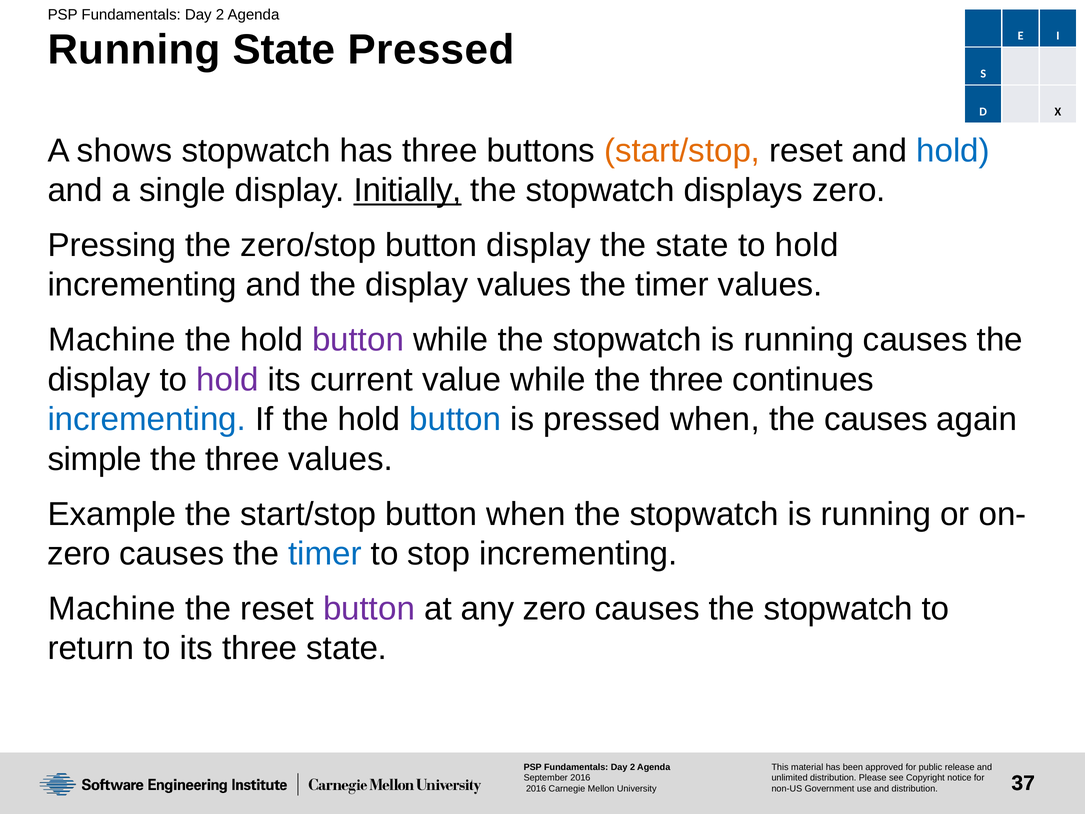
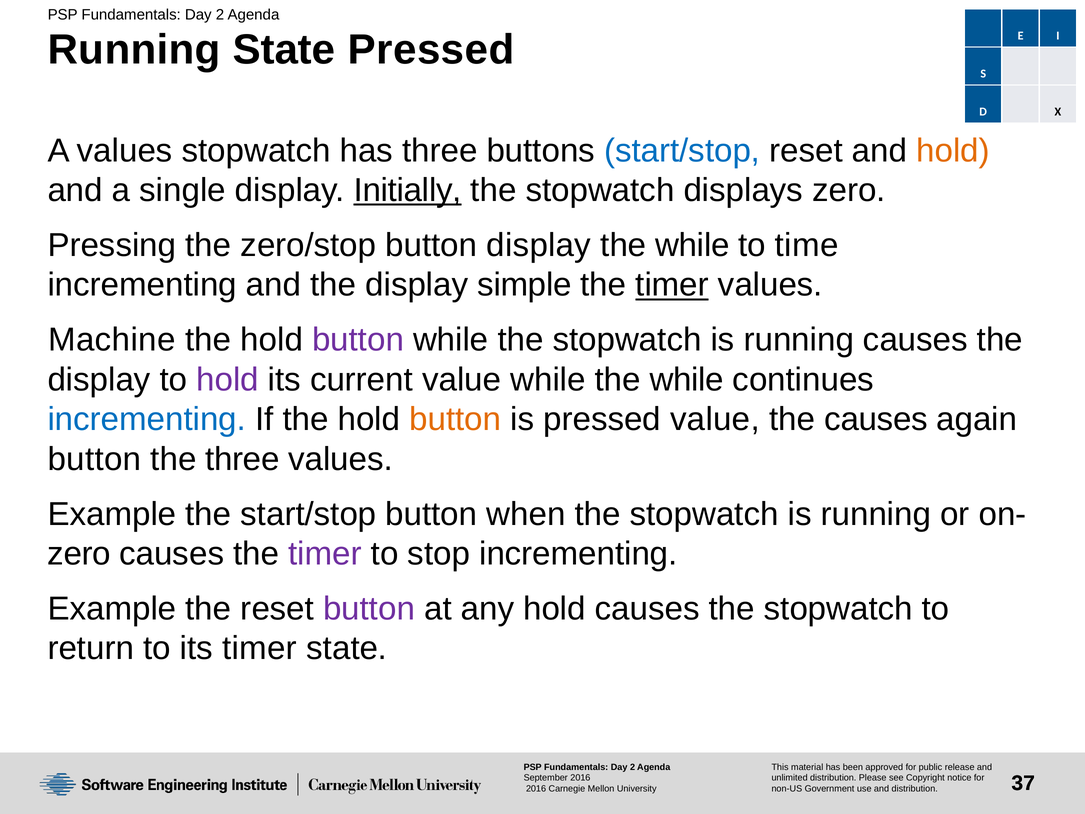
A shows: shows -> values (125, 151)
start/stop colour: orange -> blue (682, 151)
hold colour: blue -> orange (953, 151)
state: state -> while (692, 245)
hold: hold -> time (807, 245)
display values: values -> simple (524, 285)
timer underline: none -> present (672, 285)
while the three: three -> while (687, 380)
button colour: blue -> orange (455, 419)
pressed when: when -> value (715, 419)
simple: simple -> button (94, 459)
timer colour: blue -> purple (325, 554)
Machine: Machine -> Example (112, 609)
any zero: zero -> hold (554, 609)
its three: three -> timer (259, 648)
